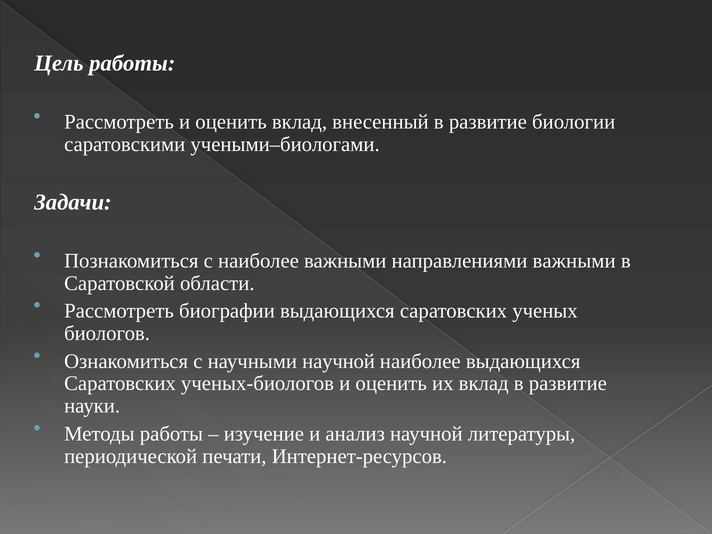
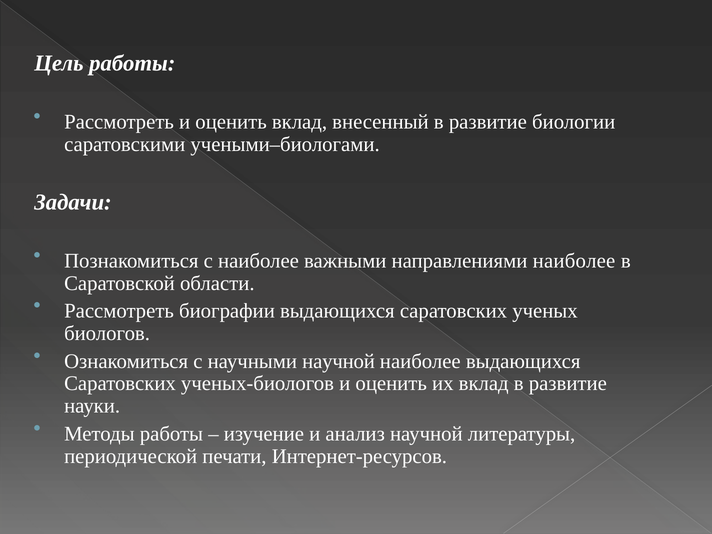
направлениями важными: важными -> наиболее (574, 261)
